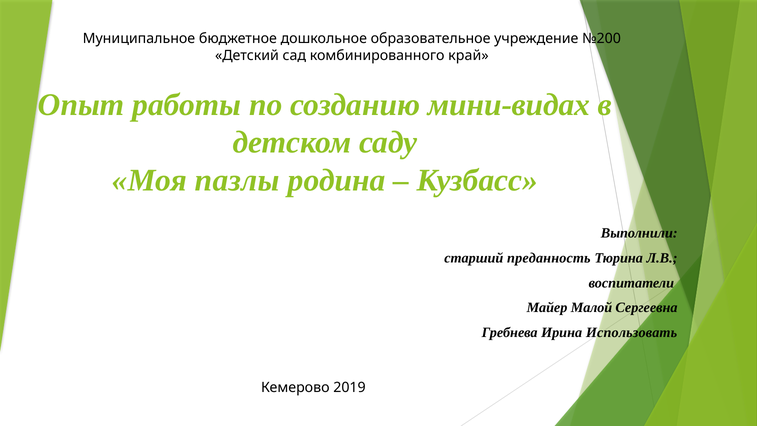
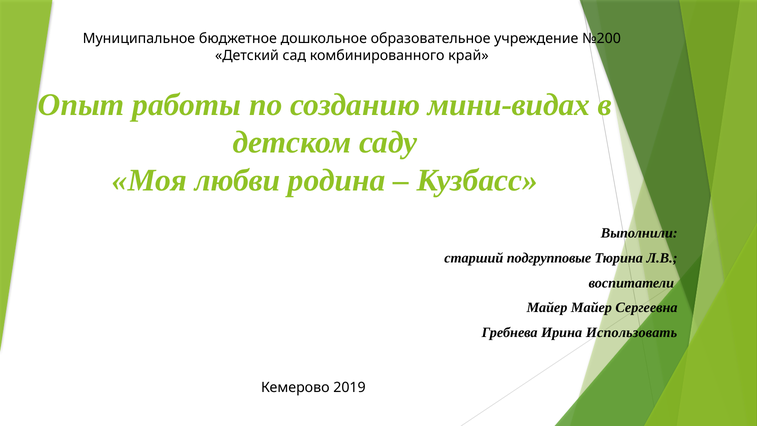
пазлы: пазлы -> любви (237, 180)
преданность: преданность -> подгрупповые (549, 258)
Майер Малой: Малой -> Майер (591, 308)
